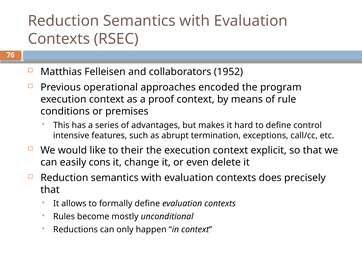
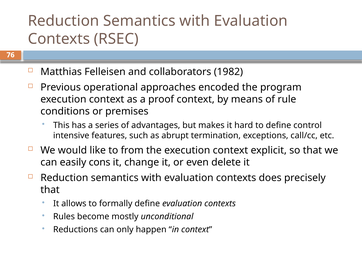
1952: 1952 -> 1982 (228, 72)
their: their -> from (132, 150)
